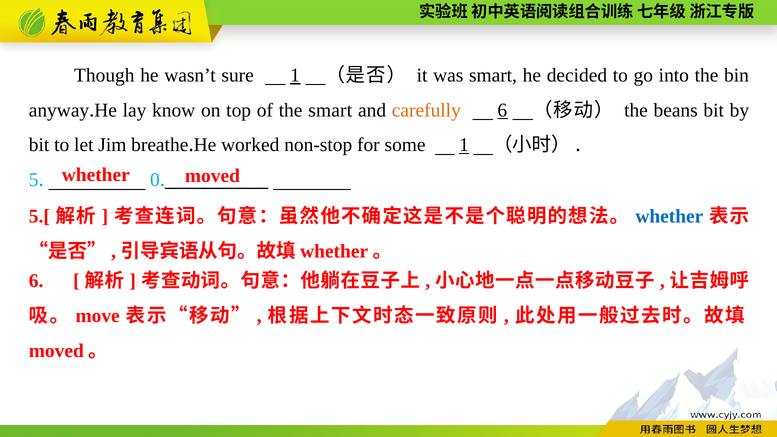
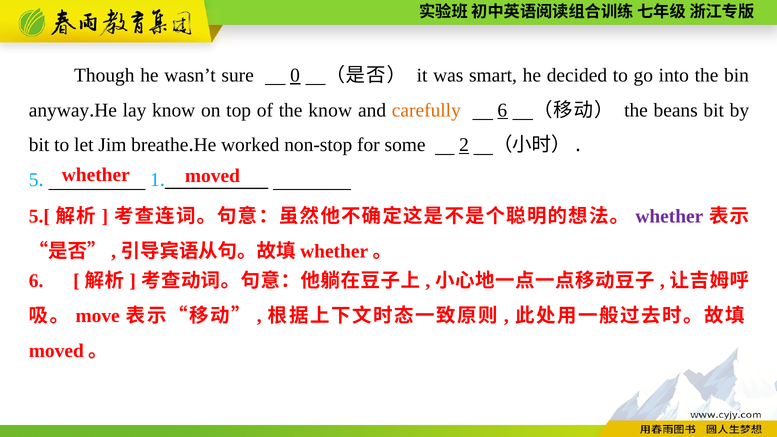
sure 1: 1 -> 0 (295, 75)
the smart: smart -> know (330, 110)
some 1: 1 -> 2 (464, 145)
0: 0 -> 1 (155, 180)
whether colour: blue -> purple (669, 216)
